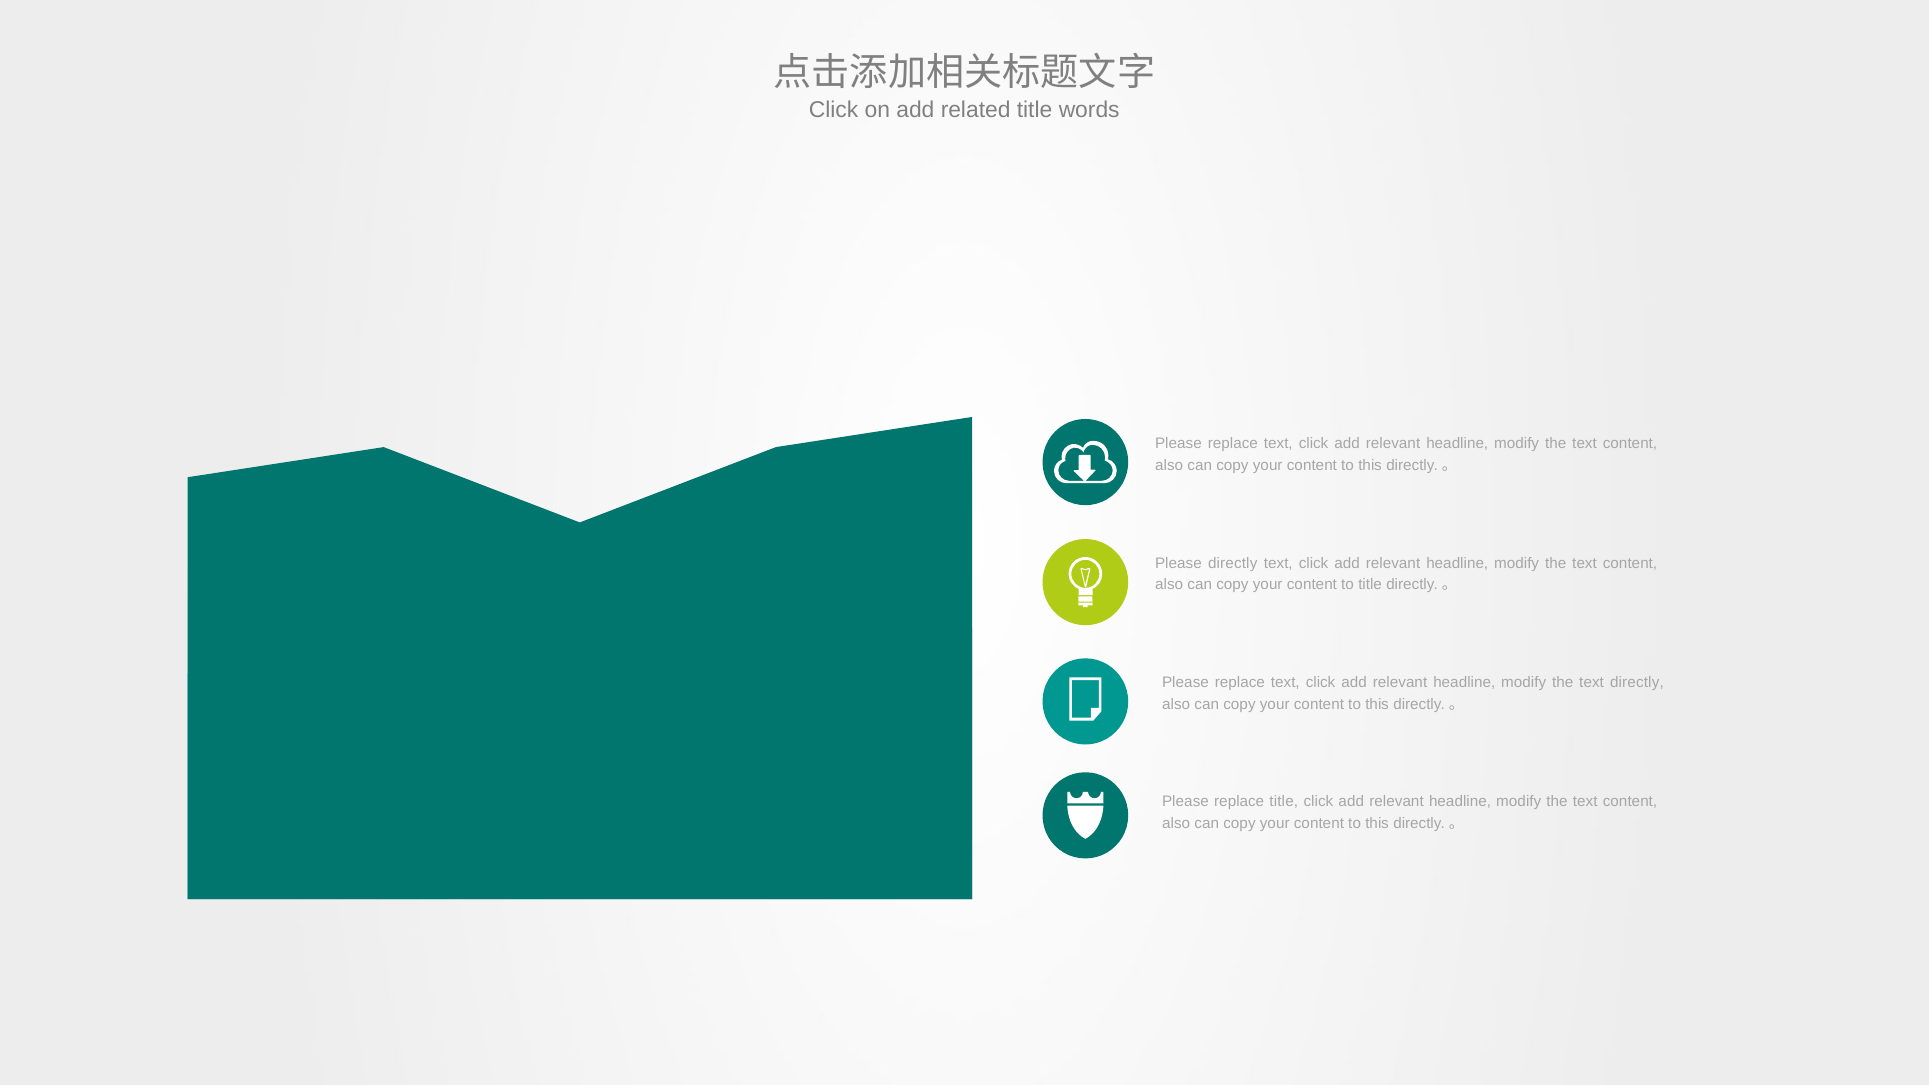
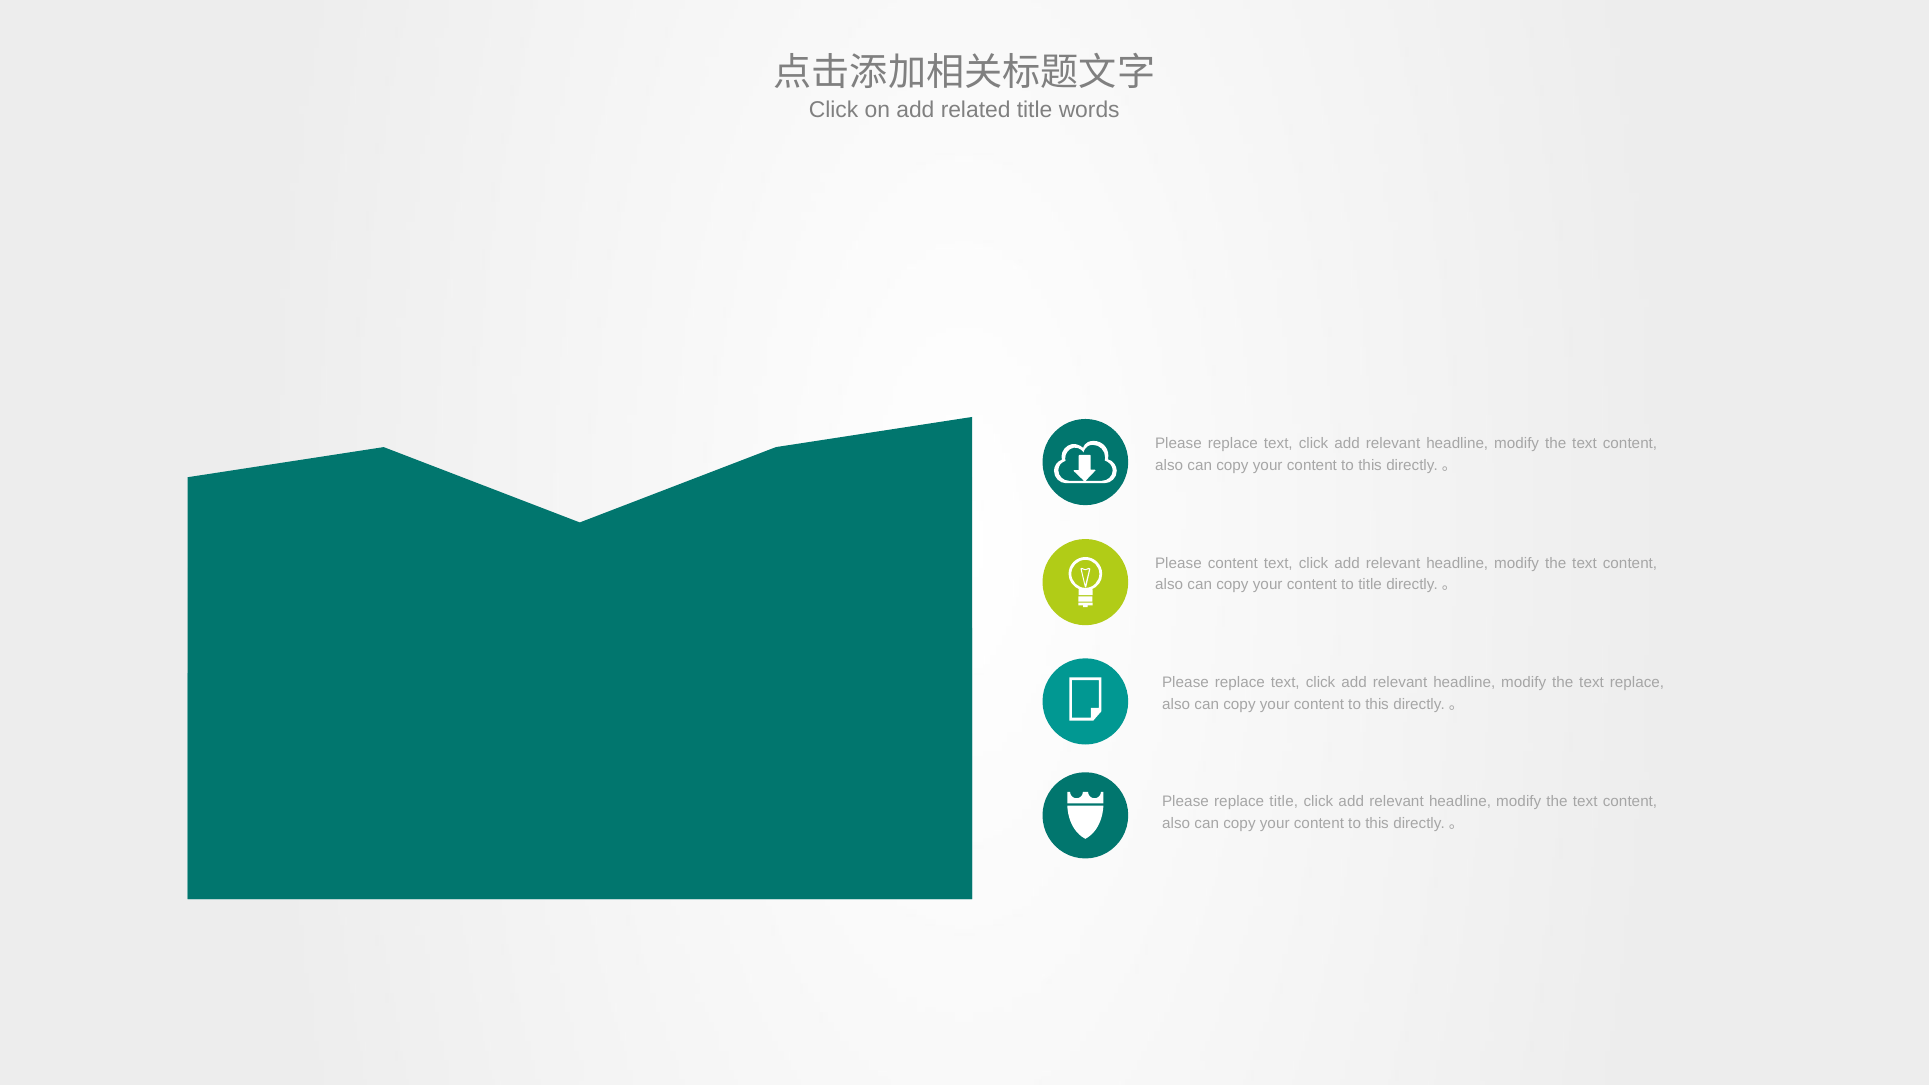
Please directly: directly -> content (1233, 563)
text directly: directly -> replace (1637, 682)
